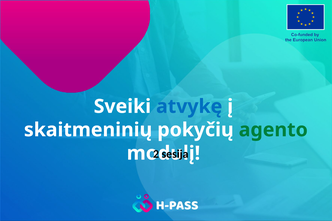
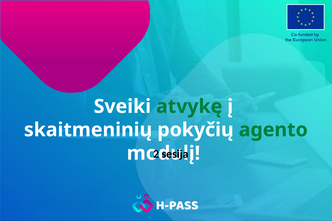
atvykę colour: blue -> green (189, 107)
